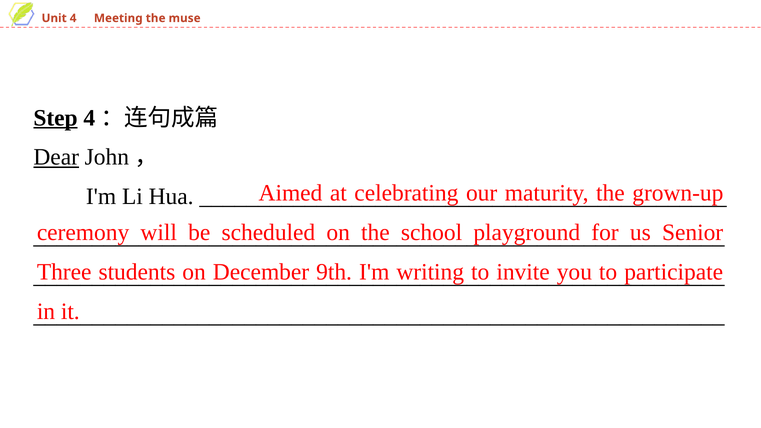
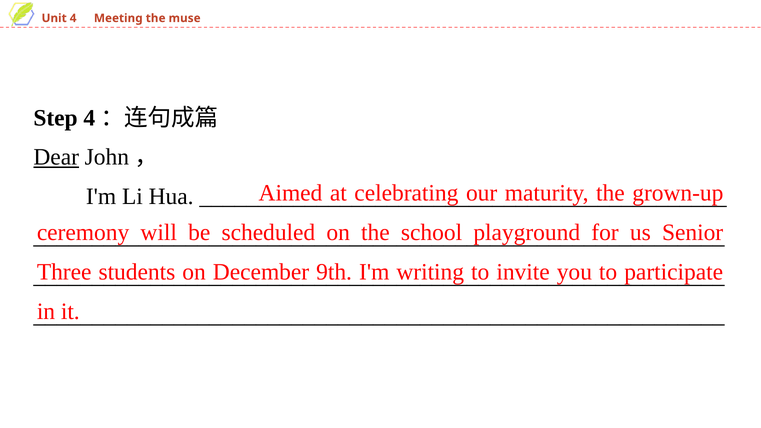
Step underline: present -> none (56, 118)
